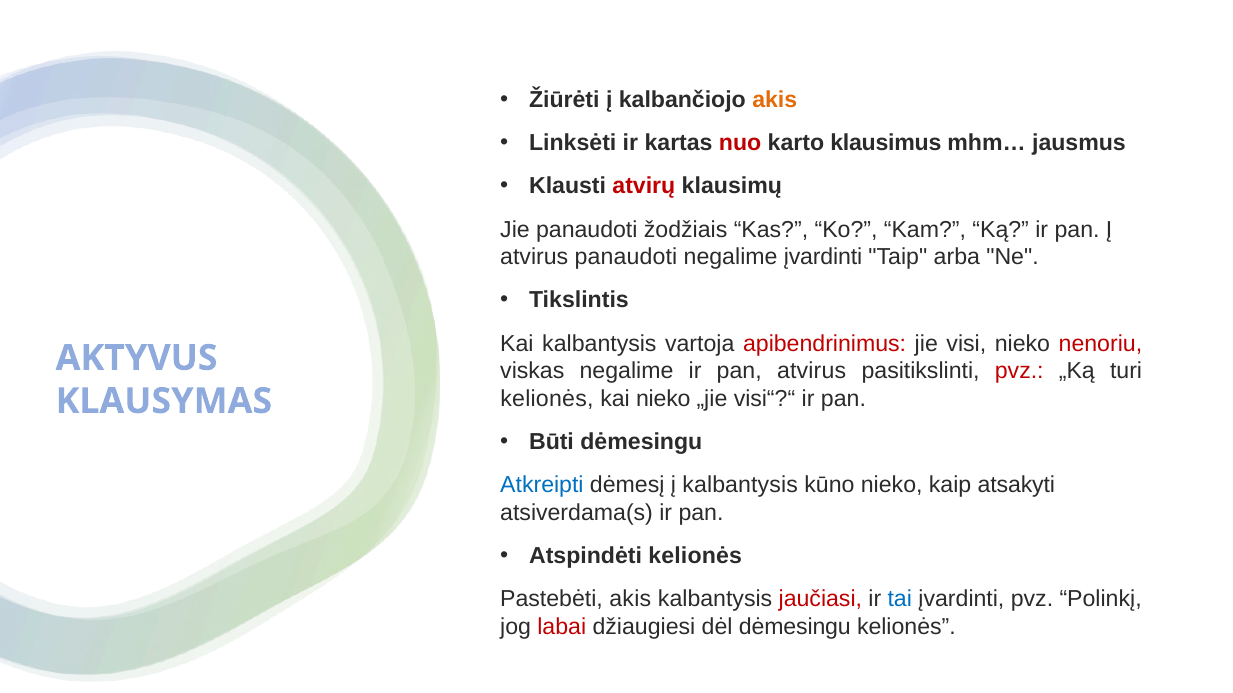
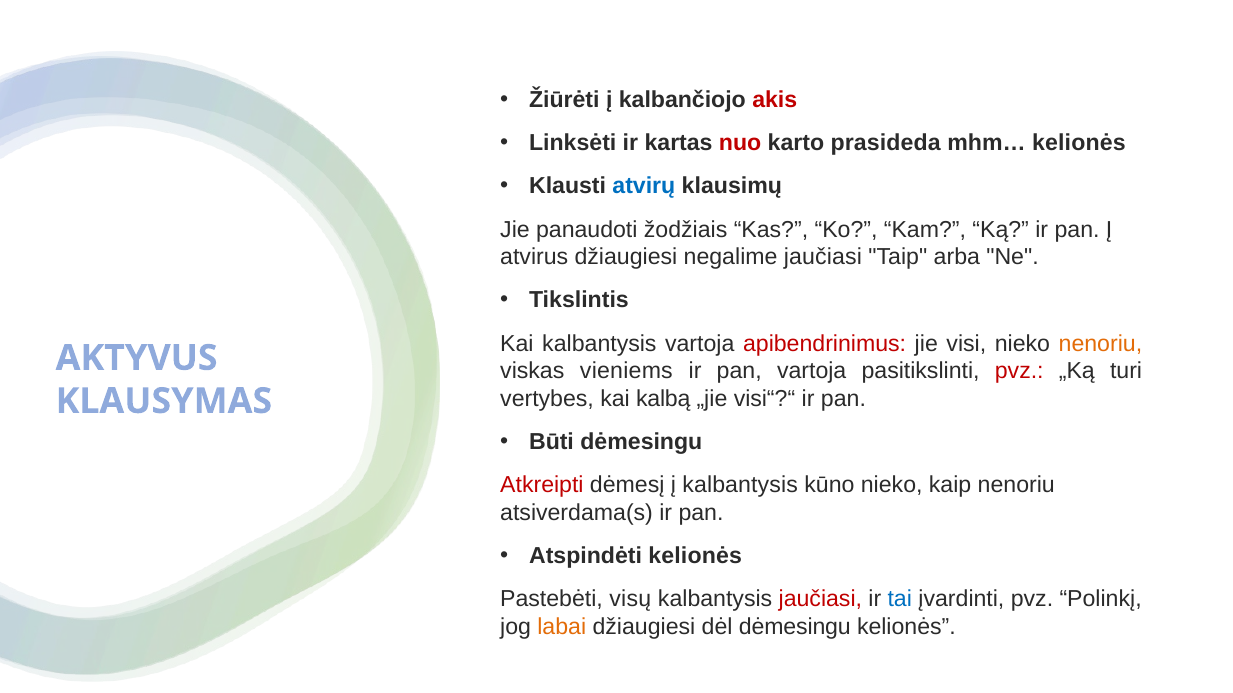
akis colour: orange -> red (775, 100)
klausimus: klausimus -> prasideda (886, 143)
mhm… jausmus: jausmus -> kelionės (1079, 143)
atvirų colour: red -> blue (644, 186)
atvirus panaudoti: panaudoti -> džiaugiesi (626, 257)
negalime įvardinti: įvardinti -> jaučiasi (823, 257)
nenoriu colour: red -> orange (1100, 344)
viskas negalime: negalime -> vieniems (626, 371)
pan atvirus: atvirus -> vartoja (812, 371)
kelionės: kelionės -> vertybes (547, 399)
kai nieko: nieko -> kalbą (663, 399)
Atkreipti colour: blue -> red (542, 485)
kaip atsakyti: atsakyti -> nenoriu (1016, 485)
Pastebėti akis: akis -> visų (630, 599)
labai colour: red -> orange (562, 627)
